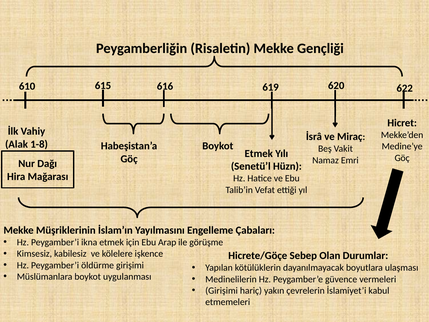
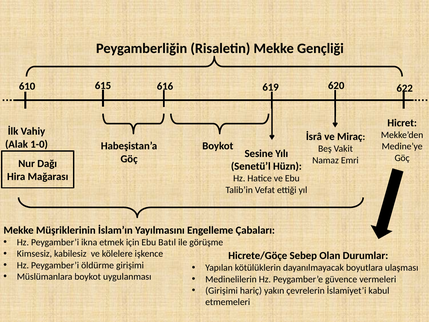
1-8: 1-8 -> 1-0 (39, 144)
Etmek: Etmek -> Sesine (259, 153)
Arap: Arap -> Batıl (167, 242)
